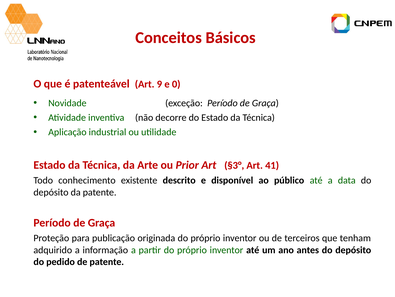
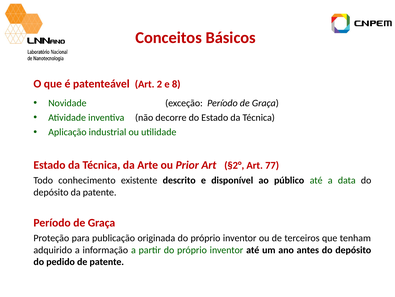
9: 9 -> 2 (159, 84)
0: 0 -> 8 (176, 84)
§3°: §3° -> §2° (234, 165)
41: 41 -> 77 (272, 165)
